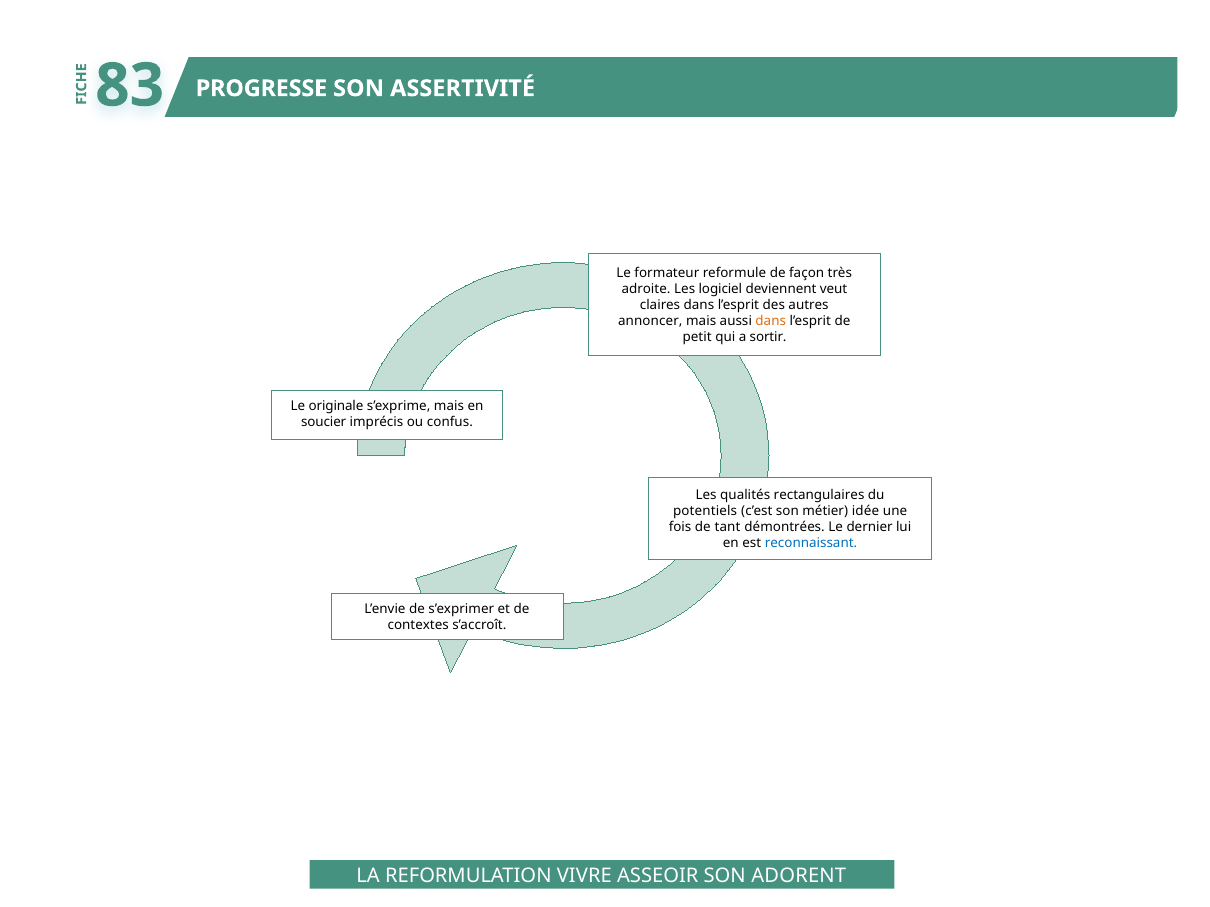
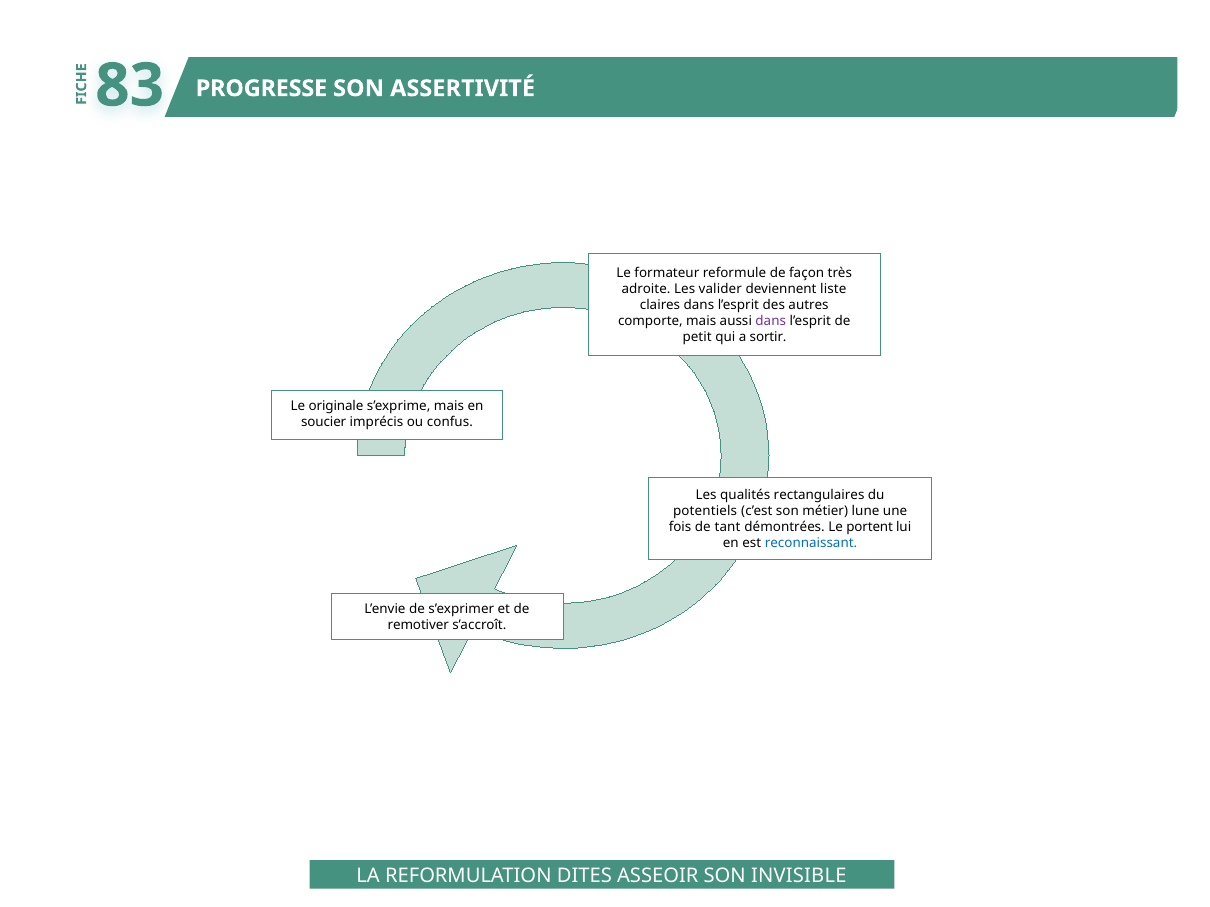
logiciel: logiciel -> valider (720, 289)
veut: veut -> liste (833, 289)
annoncer: annoncer -> comporte (650, 321)
dans colour: orange -> purple (771, 321)
idée: idée -> lune (866, 511)
dernier: dernier -> portent (870, 527)
contextes: contextes -> remotiver (418, 626)
VIVRE: VIVRE -> DITES (584, 876)
ADORENT: ADORENT -> INVISIBLE (799, 876)
